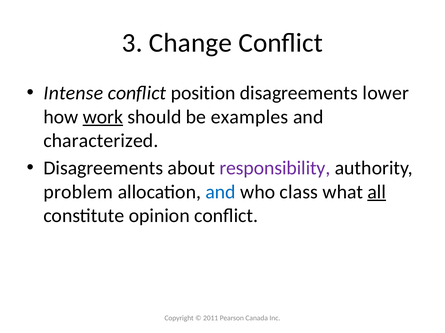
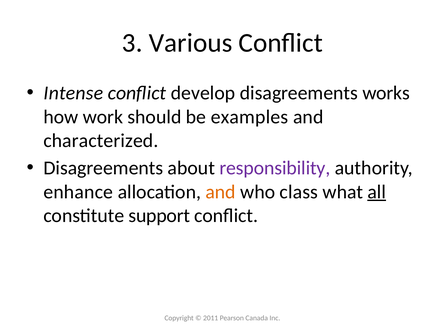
Change: Change -> Various (191, 43)
position: position -> develop (203, 93)
lower: lower -> works (386, 93)
work underline: present -> none (103, 117)
problem: problem -> enhance (78, 192)
and colour: blue -> orange (221, 192)
opinion: opinion -> support (159, 216)
